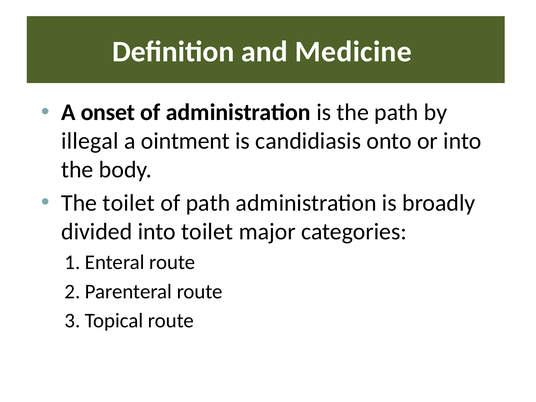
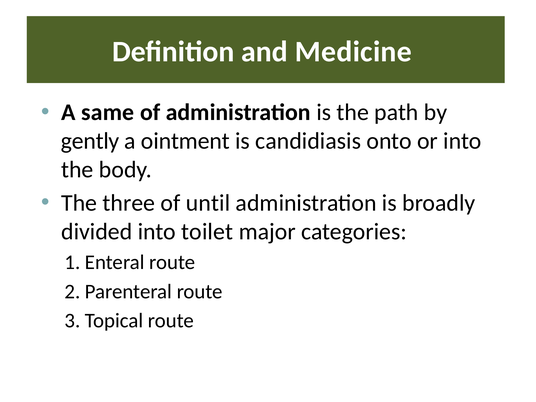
onset: onset -> same (108, 112)
illegal: illegal -> gently (90, 141)
The toilet: toilet -> three (129, 203)
of path: path -> until (208, 203)
